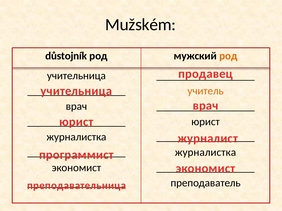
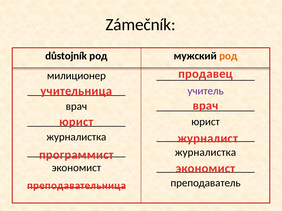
Mužském: Mužském -> Zámečník (141, 25)
учительница: учительница -> милиционер (76, 76)
учитель colour: orange -> purple (206, 91)
